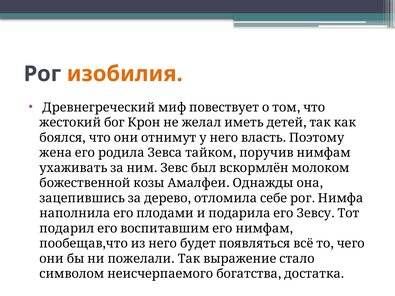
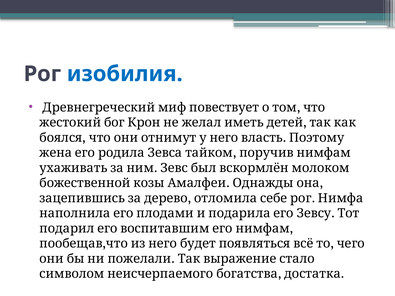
изобилия colour: orange -> blue (125, 74)
